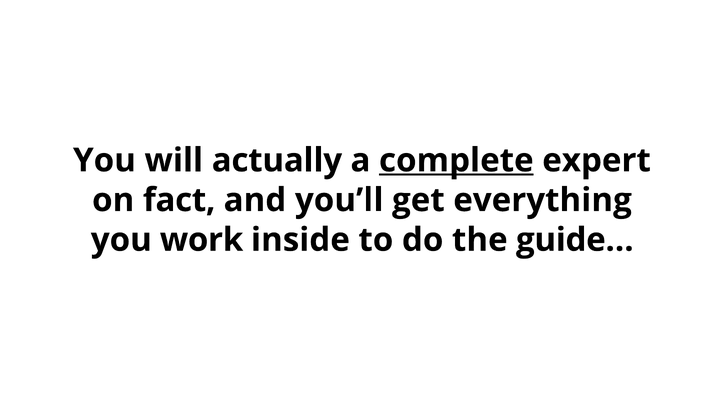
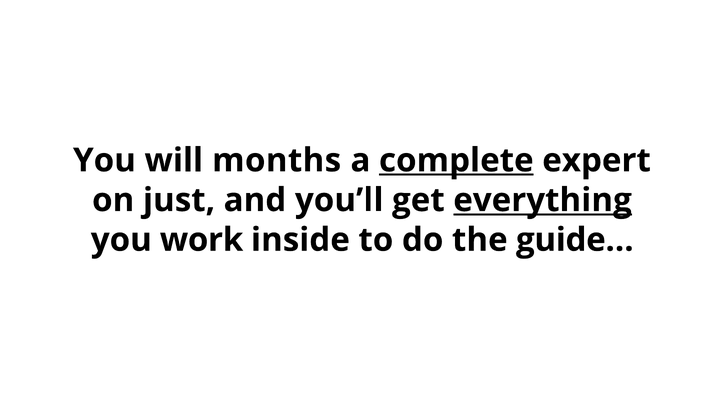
actually: actually -> months (277, 160)
fact: fact -> just (179, 200)
everything underline: none -> present (543, 200)
